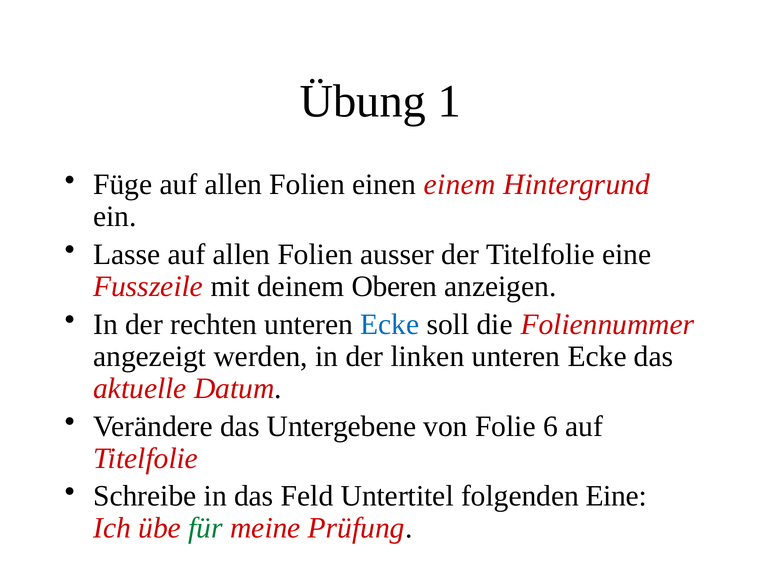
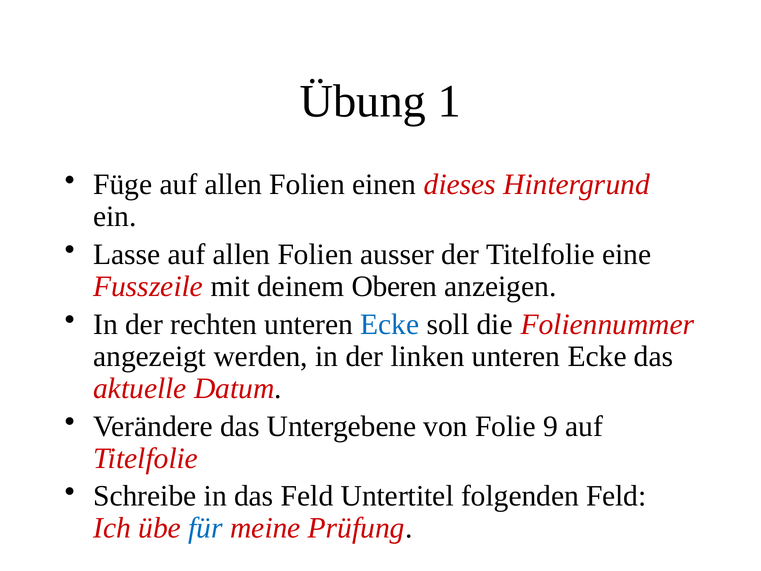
einem: einem -> dieses (460, 184)
6: 6 -> 9 (551, 426)
folgenden Eine: Eine -> Feld (616, 496)
für colour: green -> blue (205, 528)
